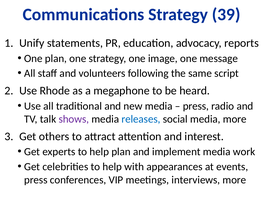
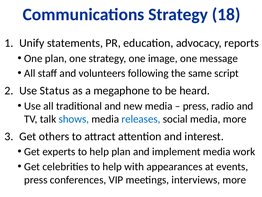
39: 39 -> 18 (226, 15)
Rhode: Rhode -> Status (55, 90)
shows colour: purple -> blue (74, 119)
